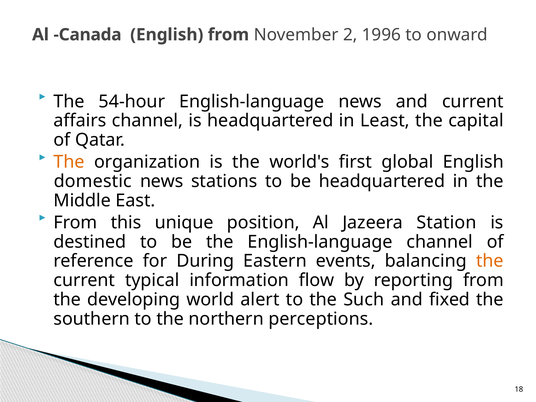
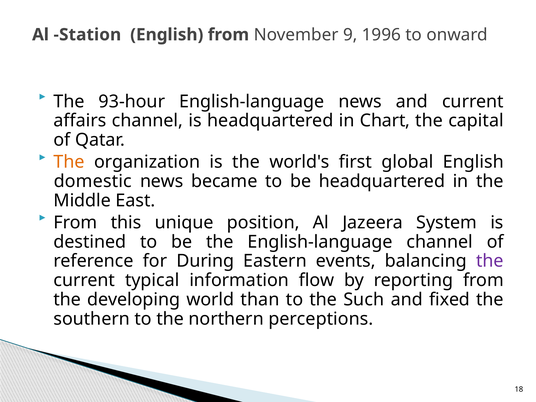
Canada: Canada -> Station (87, 35)
2: 2 -> 9 (350, 35)
54-hour: 54-hour -> 93-hour (132, 101)
Least: Least -> Chart (385, 121)
stations: stations -> became (224, 181)
Station: Station -> System (447, 222)
the colour: orange -> purple (490, 261)
alert: alert -> than (260, 300)
